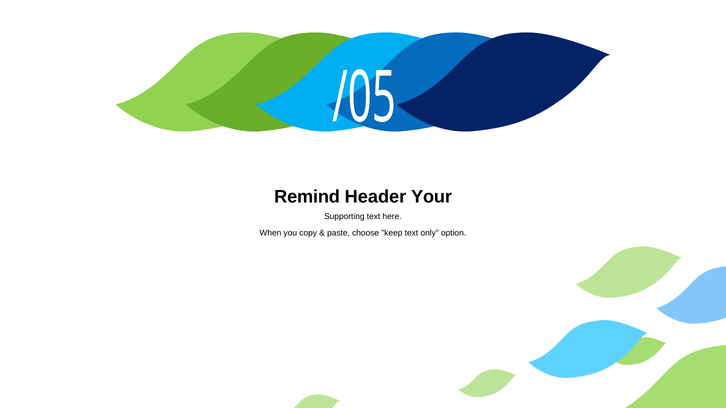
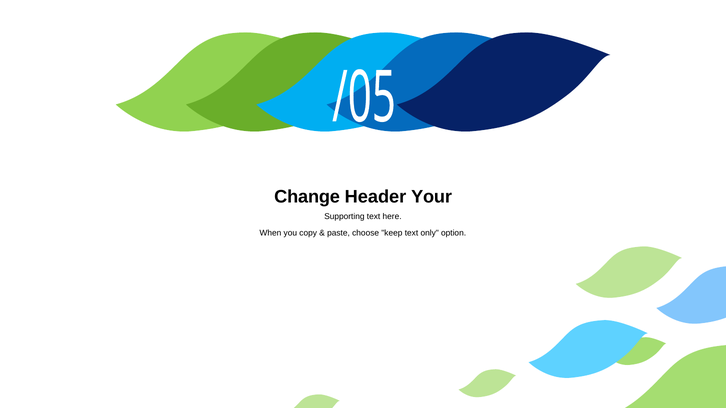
Remind: Remind -> Change (307, 197)
